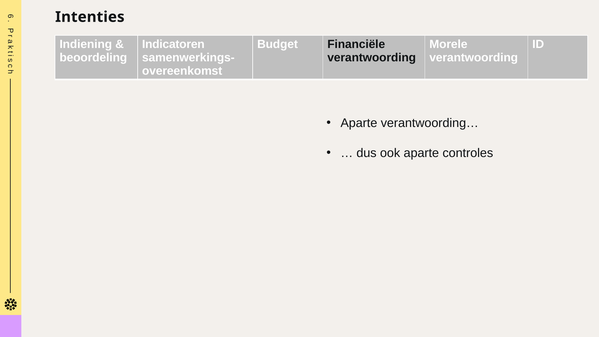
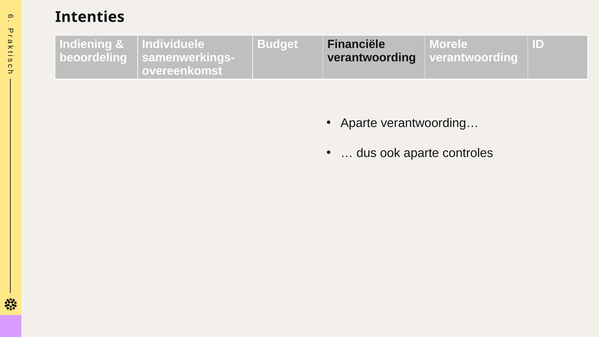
Indicatoren: Indicatoren -> Individuele (173, 44)
